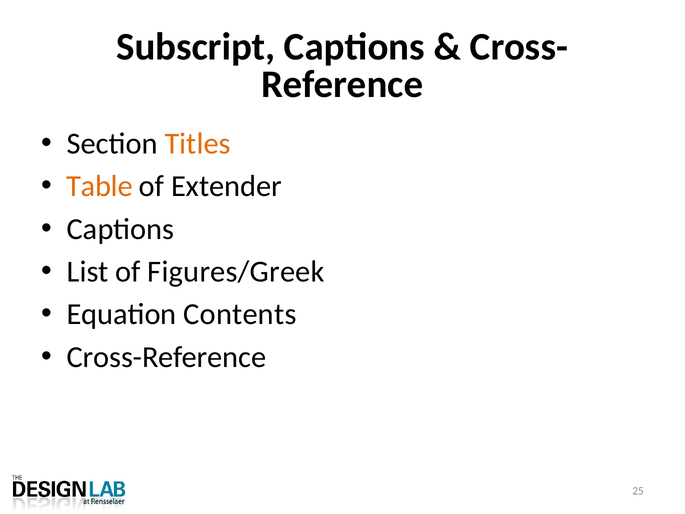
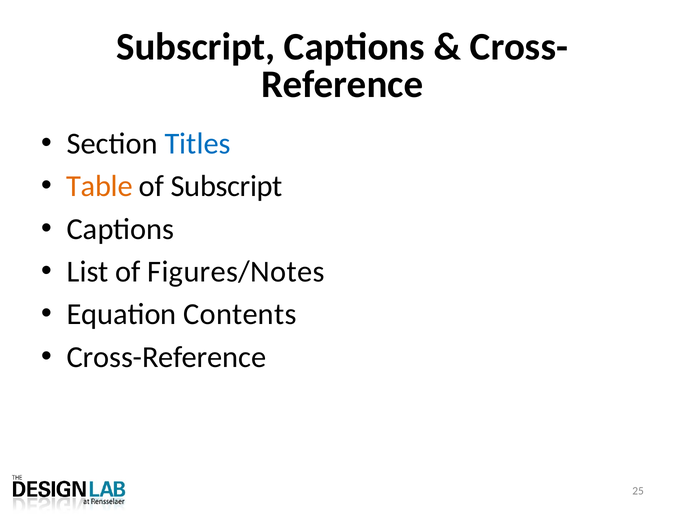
Titles colour: orange -> blue (198, 144)
of Extender: Extender -> Subscript (227, 186)
Figures/Greek: Figures/Greek -> Figures/Notes (236, 272)
